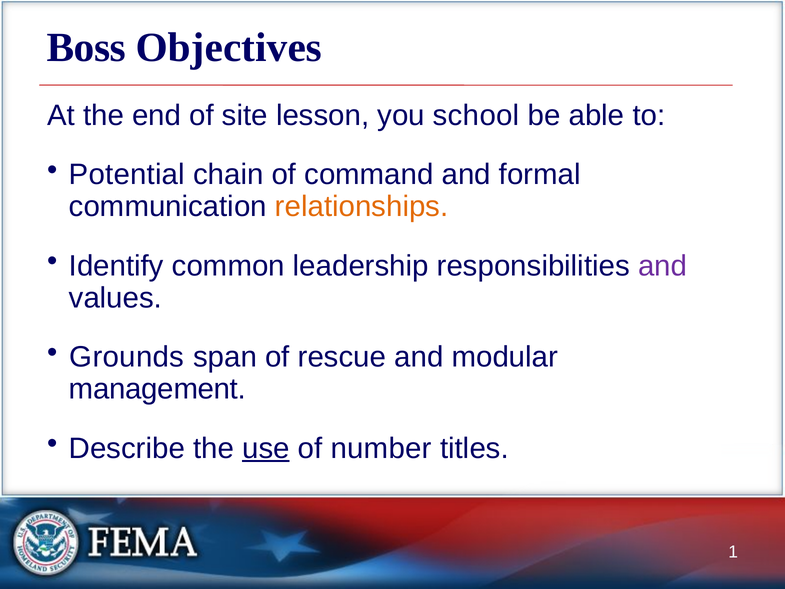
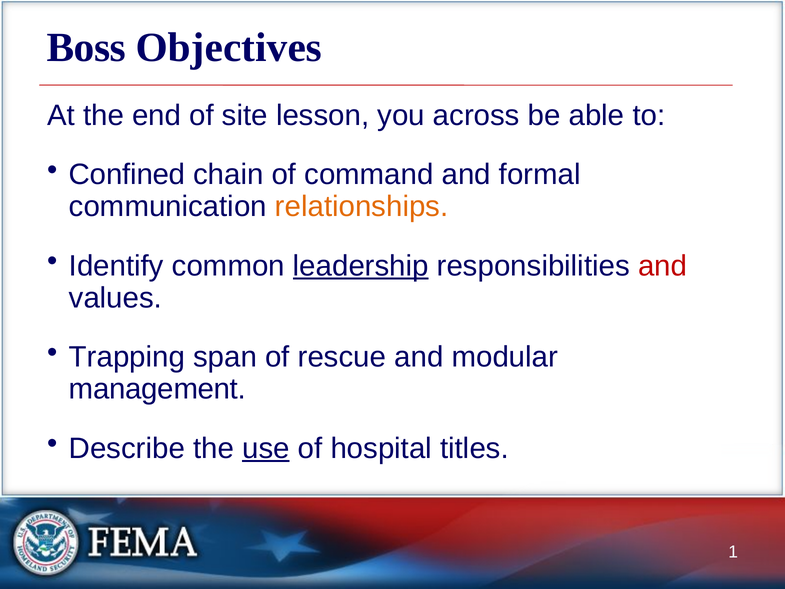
school: school -> across (476, 115)
Potential: Potential -> Confined (127, 175)
leadership underline: none -> present (361, 266)
and colour: purple -> red (663, 266)
Grounds: Grounds -> Trapping (127, 357)
number: number -> hospital (381, 448)
